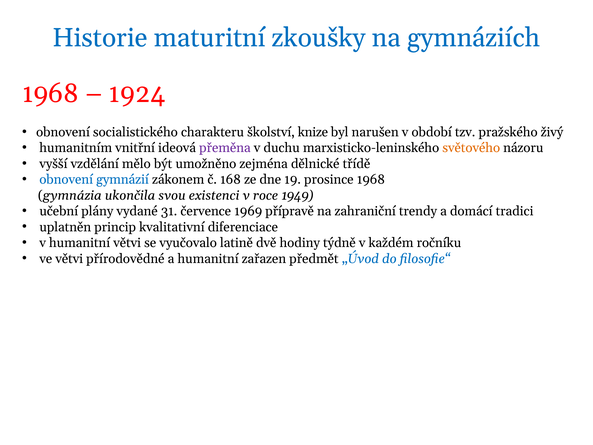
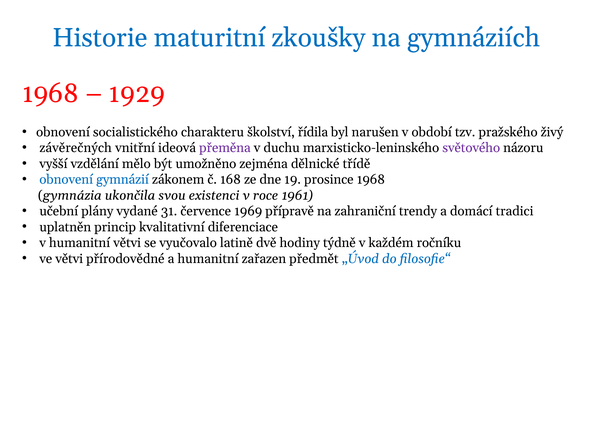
1924: 1924 -> 1929 (137, 93)
knize: knize -> řídila (313, 132)
humanitním: humanitním -> závěrečných (76, 148)
světového colour: orange -> purple (471, 148)
1949: 1949 -> 1961 (297, 195)
